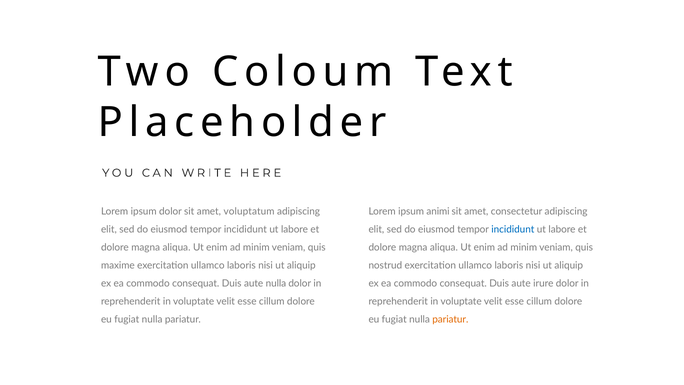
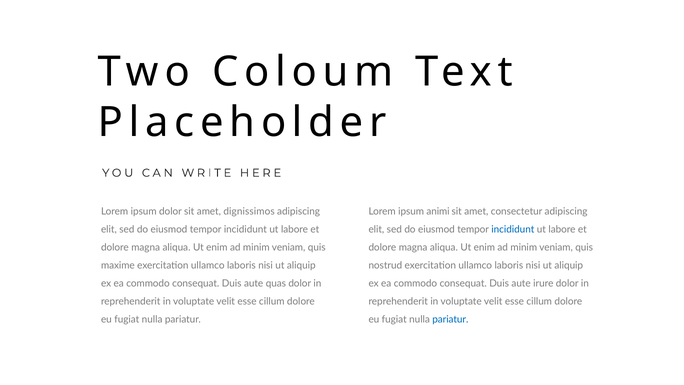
voluptatum: voluptatum -> dignissimos (249, 212)
aute nulla: nulla -> quas (276, 283)
pariatur colour: orange -> blue (450, 319)
